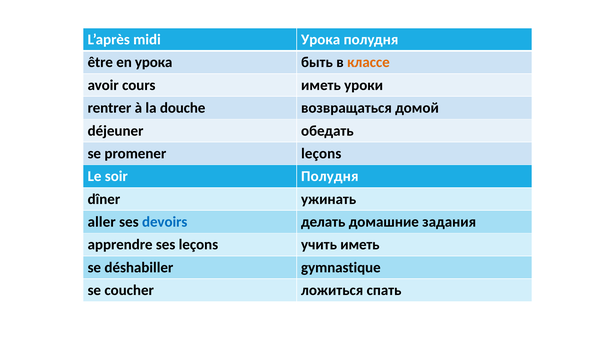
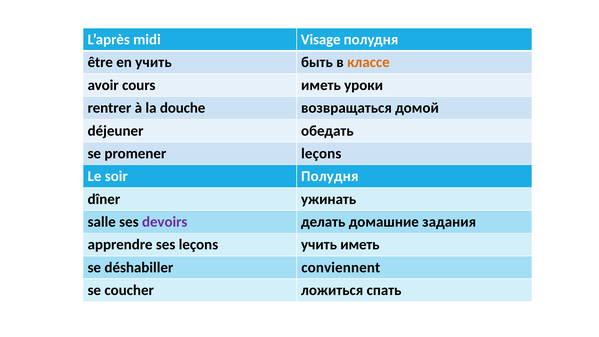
midi Урока: Урока -> Visage (321, 39)
en урока: урока -> учить (153, 62)
aller: aller -> salle (102, 222)
devoirs colour: blue -> purple (165, 222)
gymnastique: gymnastique -> conviennent (341, 267)
